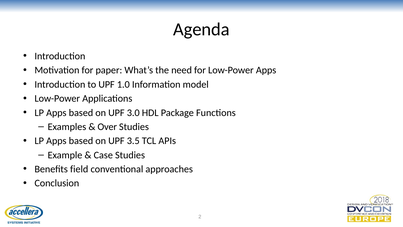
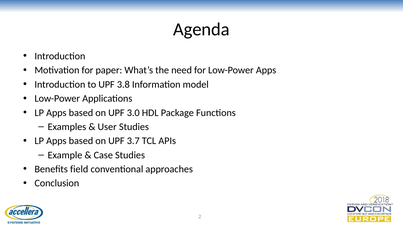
1.0: 1.0 -> 3.8 (123, 84)
Over: Over -> User (107, 127)
3.5: 3.5 -> 3.7 (133, 141)
